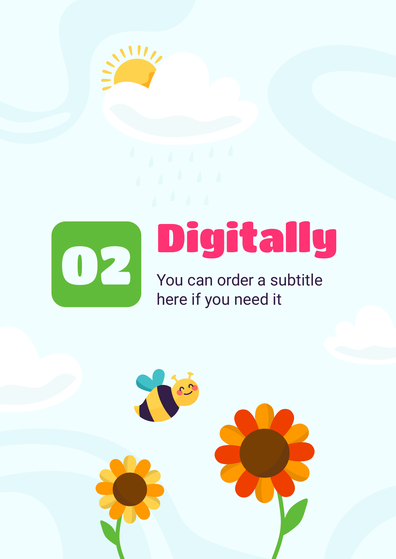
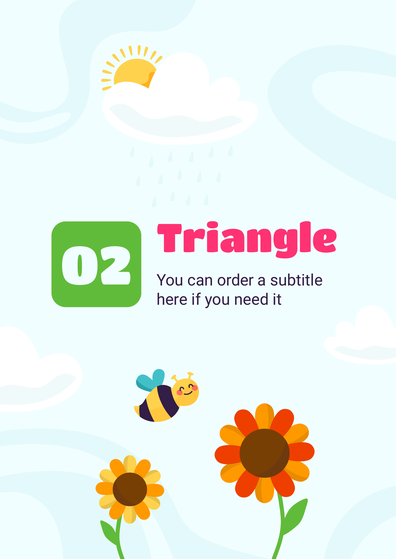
Digitally: Digitally -> Triangle (247, 240)
